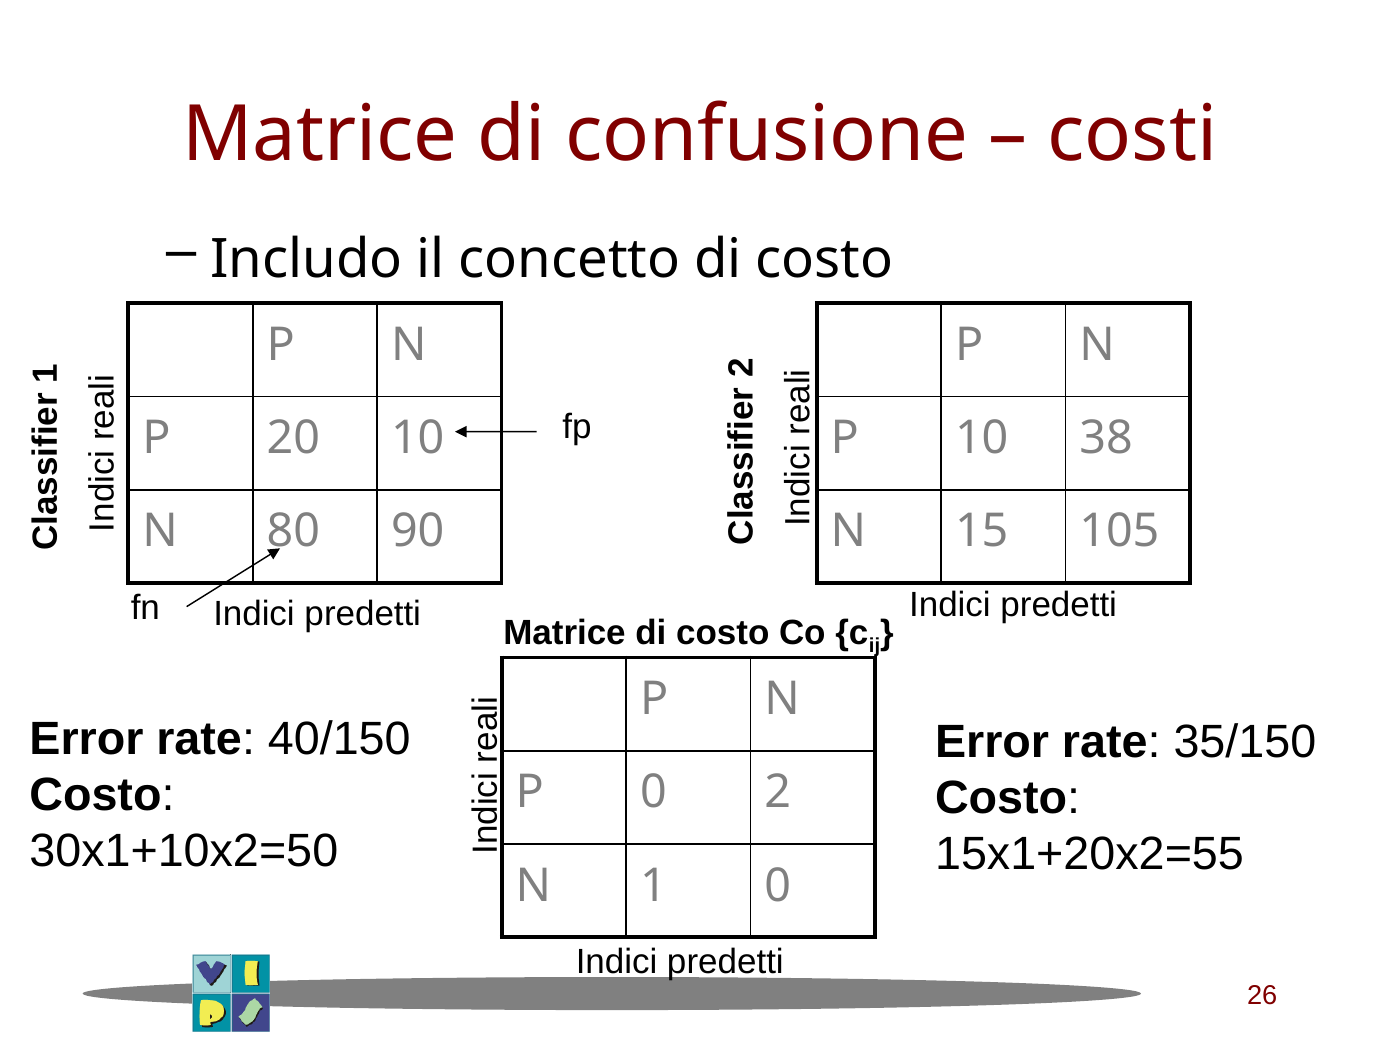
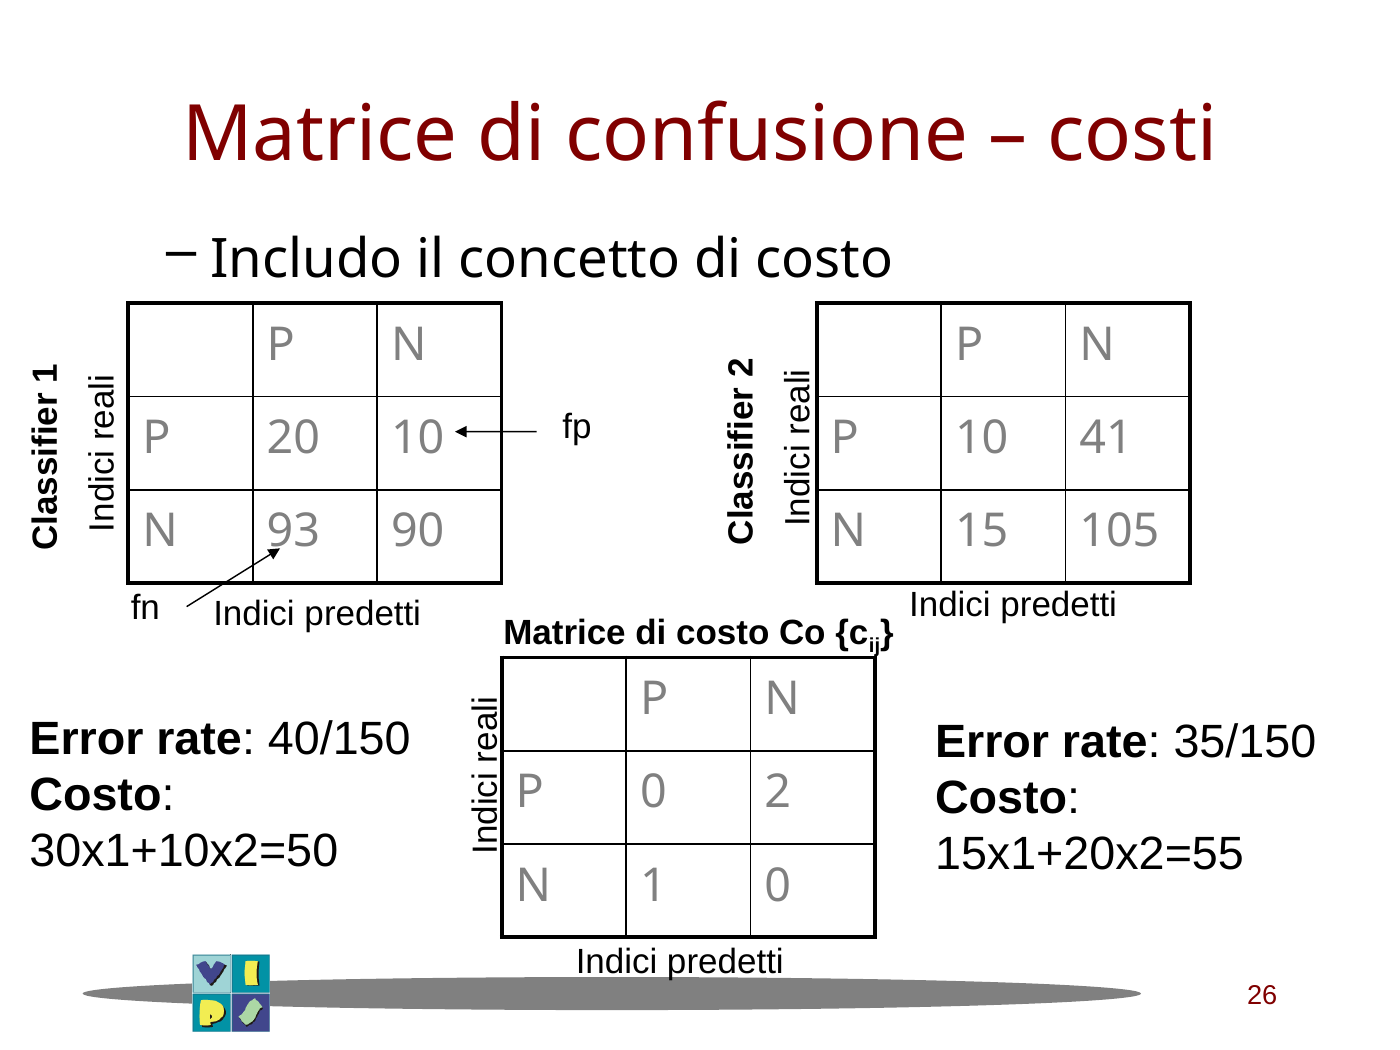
38: 38 -> 41 (1106, 438)
80: 80 -> 93 (293, 531)
